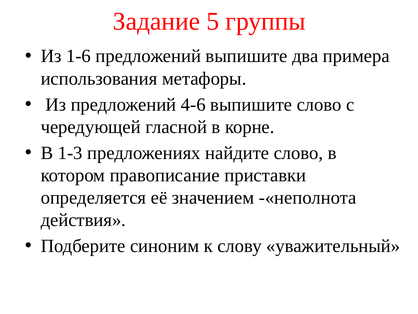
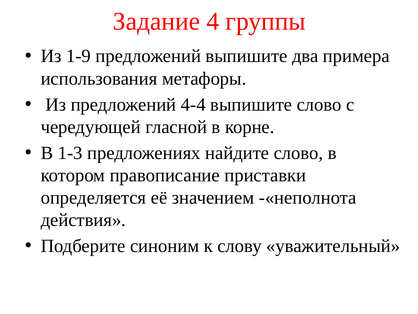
5: 5 -> 4 (213, 21)
1-6: 1-6 -> 1-9 (79, 56)
4-6: 4-6 -> 4-4 (193, 104)
